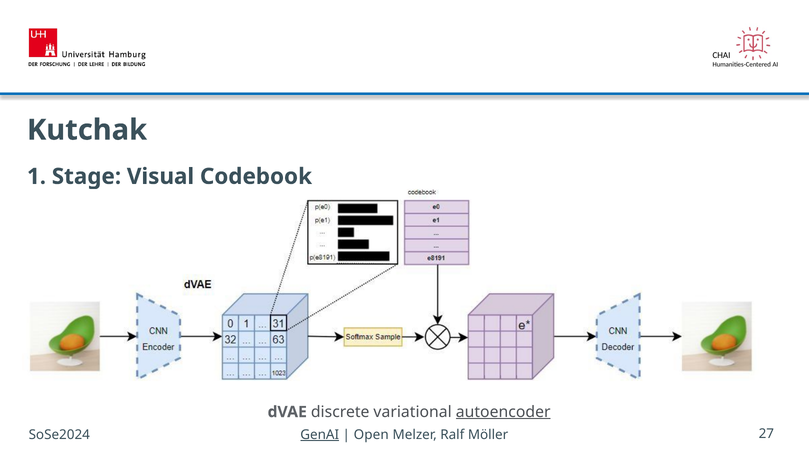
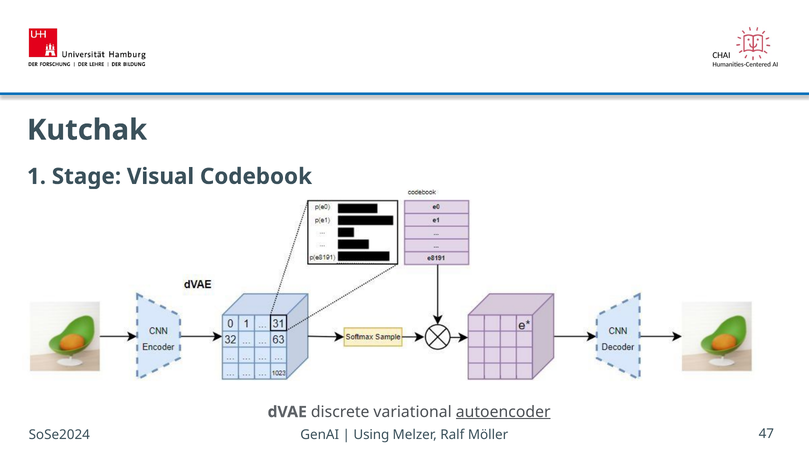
GenAI underline: present -> none (320, 435)
Open: Open -> Using (371, 435)
27: 27 -> 47 (766, 434)
